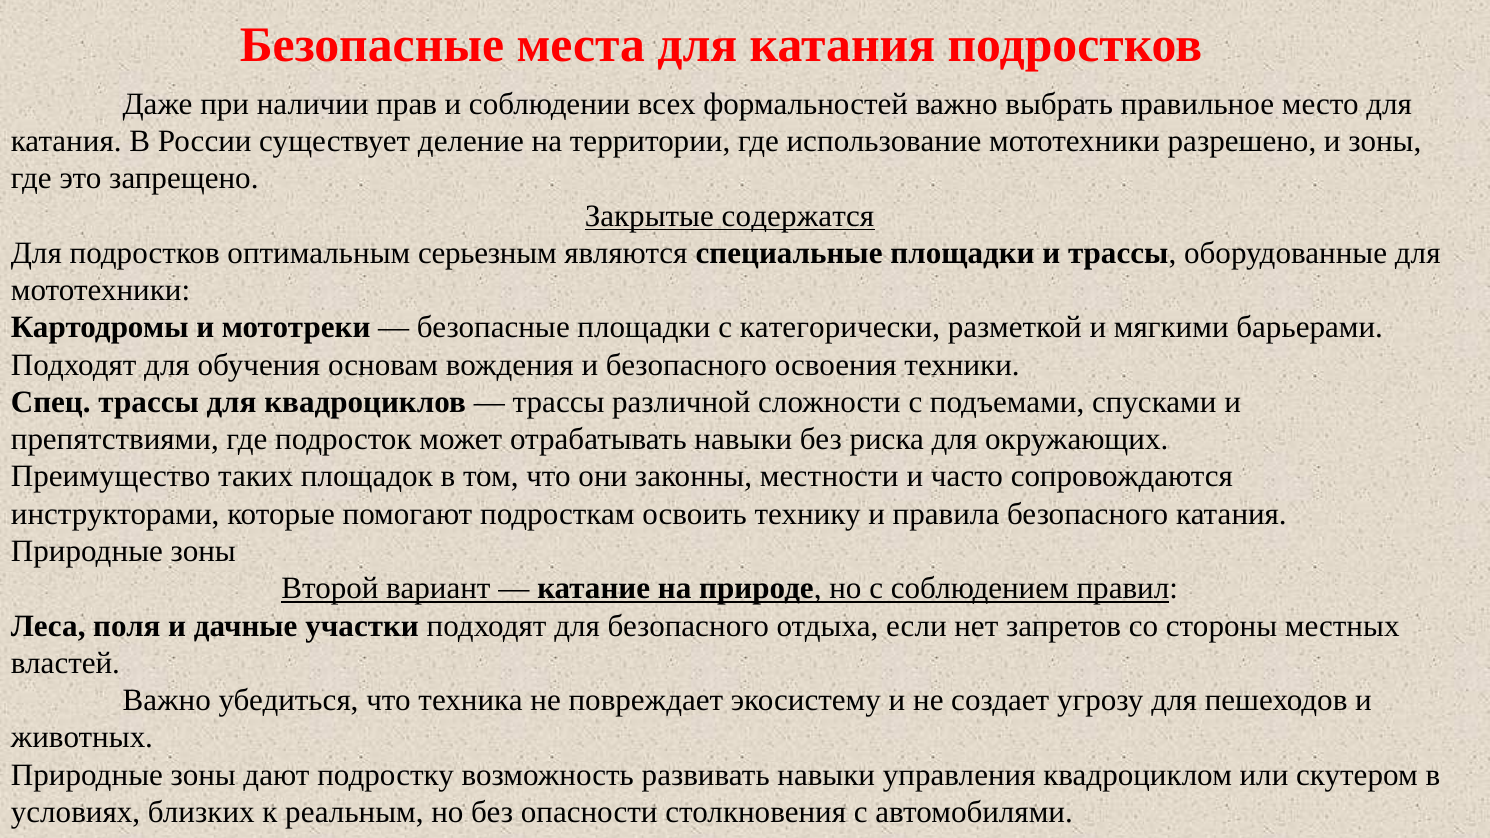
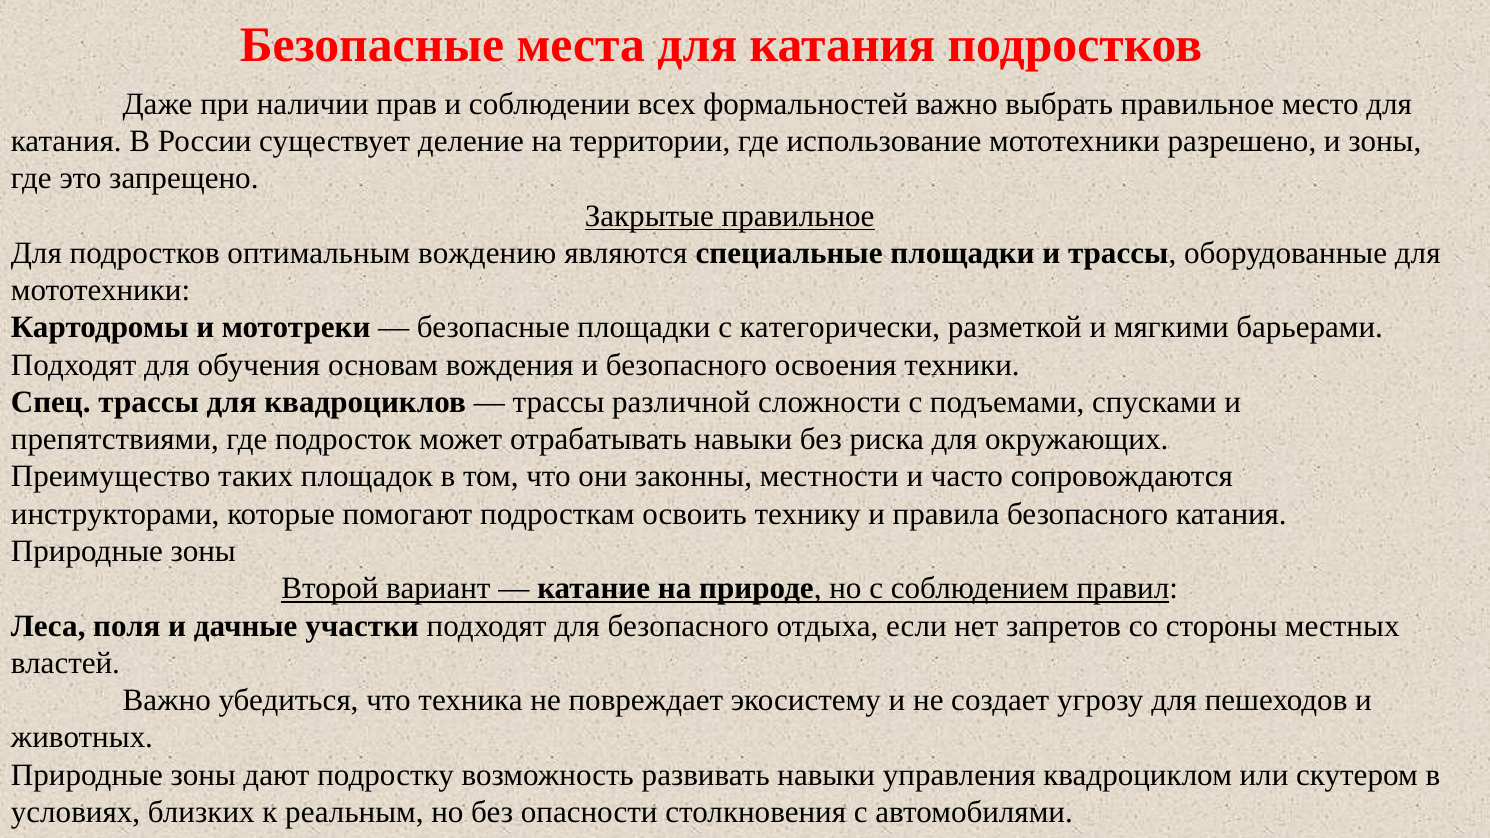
Закрытые содержатся: содержатся -> правильное (798, 216)
серьезным: серьезным -> вождению (487, 253)
